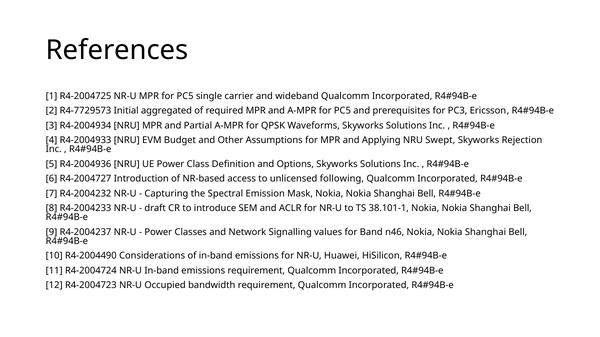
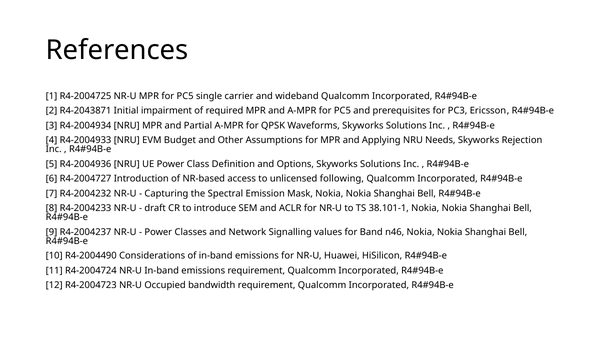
R4-7729573: R4-7729573 -> R4-2043871 (86, 111)
aggregated: aggregated -> impairment (166, 111)
Swept: Swept -> Needs (440, 140)
